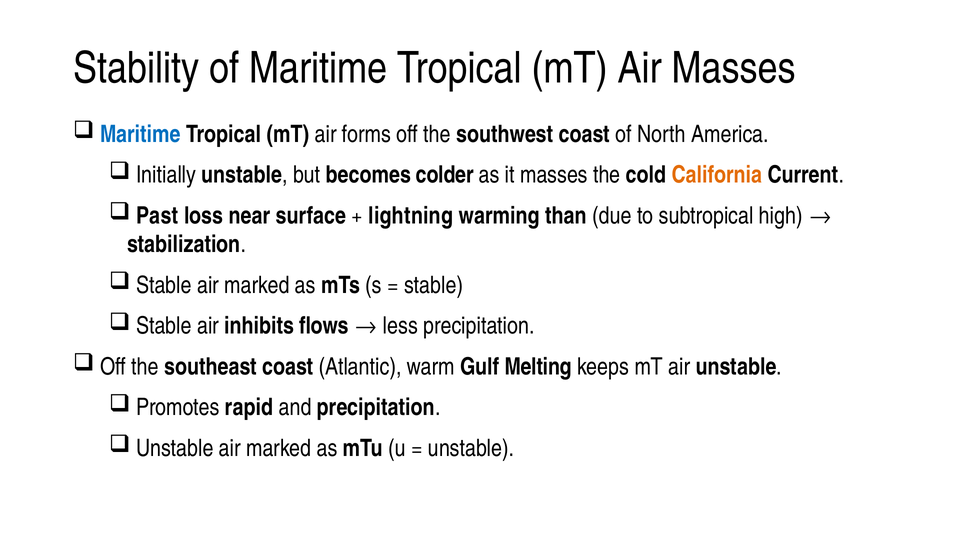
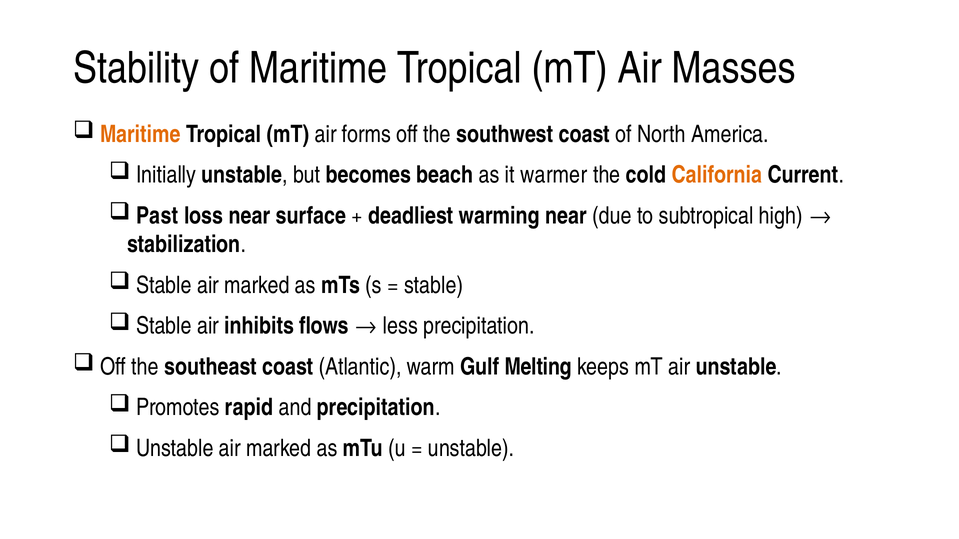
Maritime colour: blue -> orange (140, 134)
colder: colder -> beach (445, 175)
it masses: masses -> warmer (554, 175)
lightning: lightning -> deadliest (411, 216)
warming than: than -> near (566, 216)
